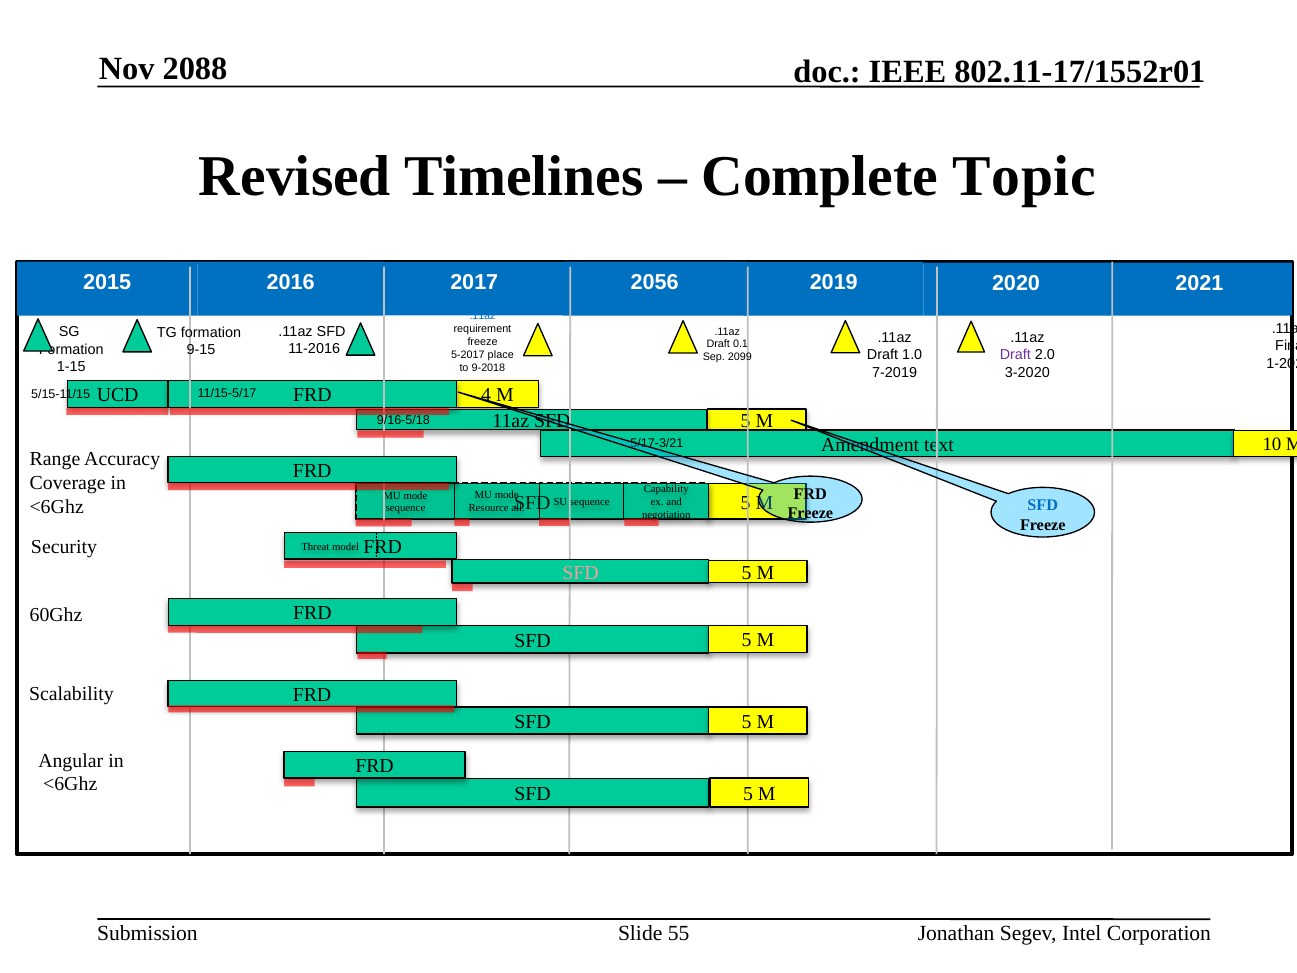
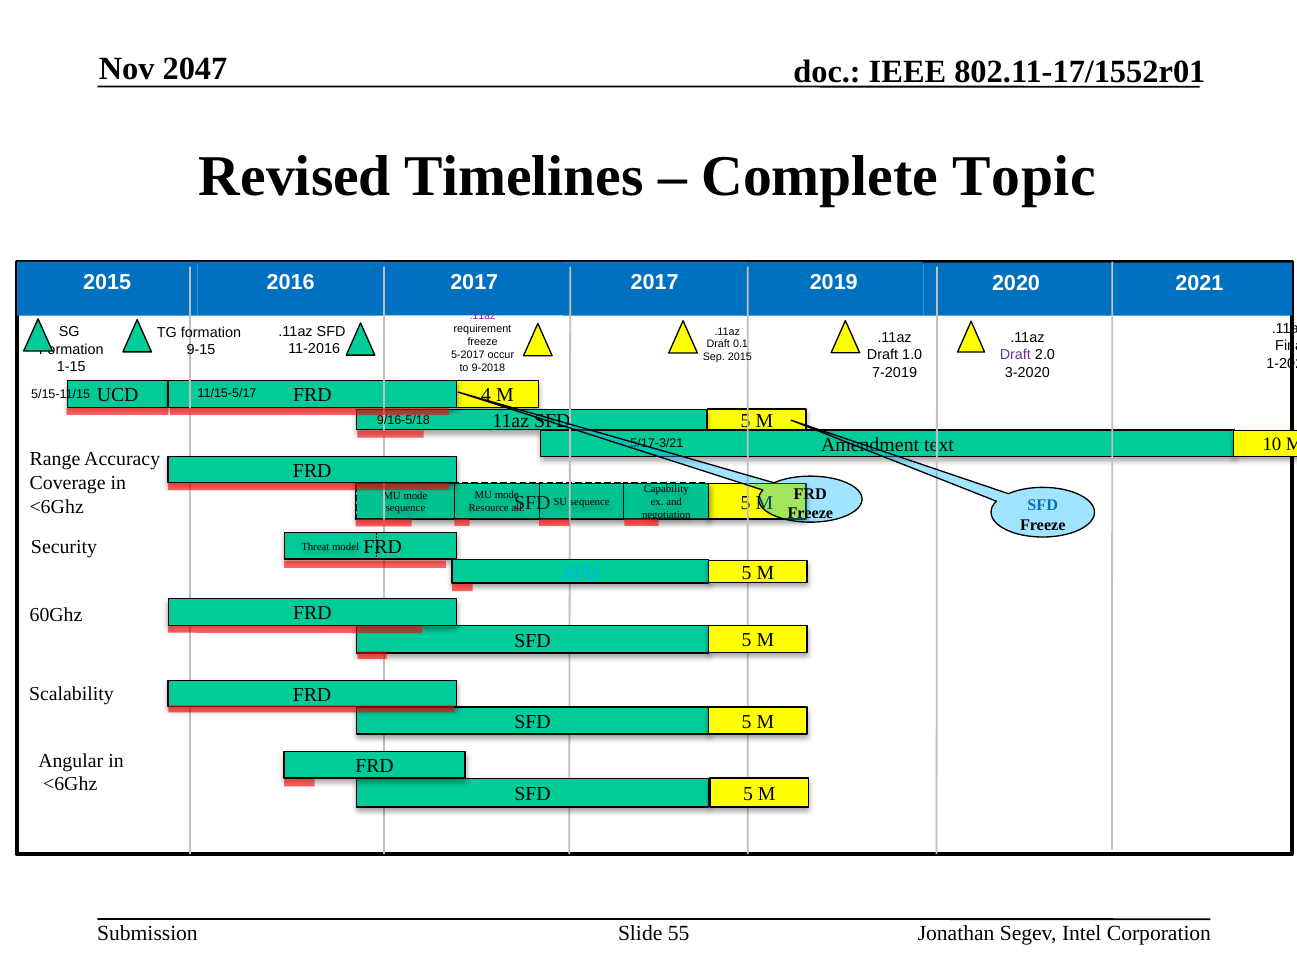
2088: 2088 -> 2047 (195, 69)
2015 2056: 2056 -> 2017 (655, 283)
.11az colour: blue -> purple (483, 316)
place: place -> occur (501, 355)
Sep 2099: 2099 -> 2015 (740, 357)
SFD colour: pink -> light blue (580, 572)
